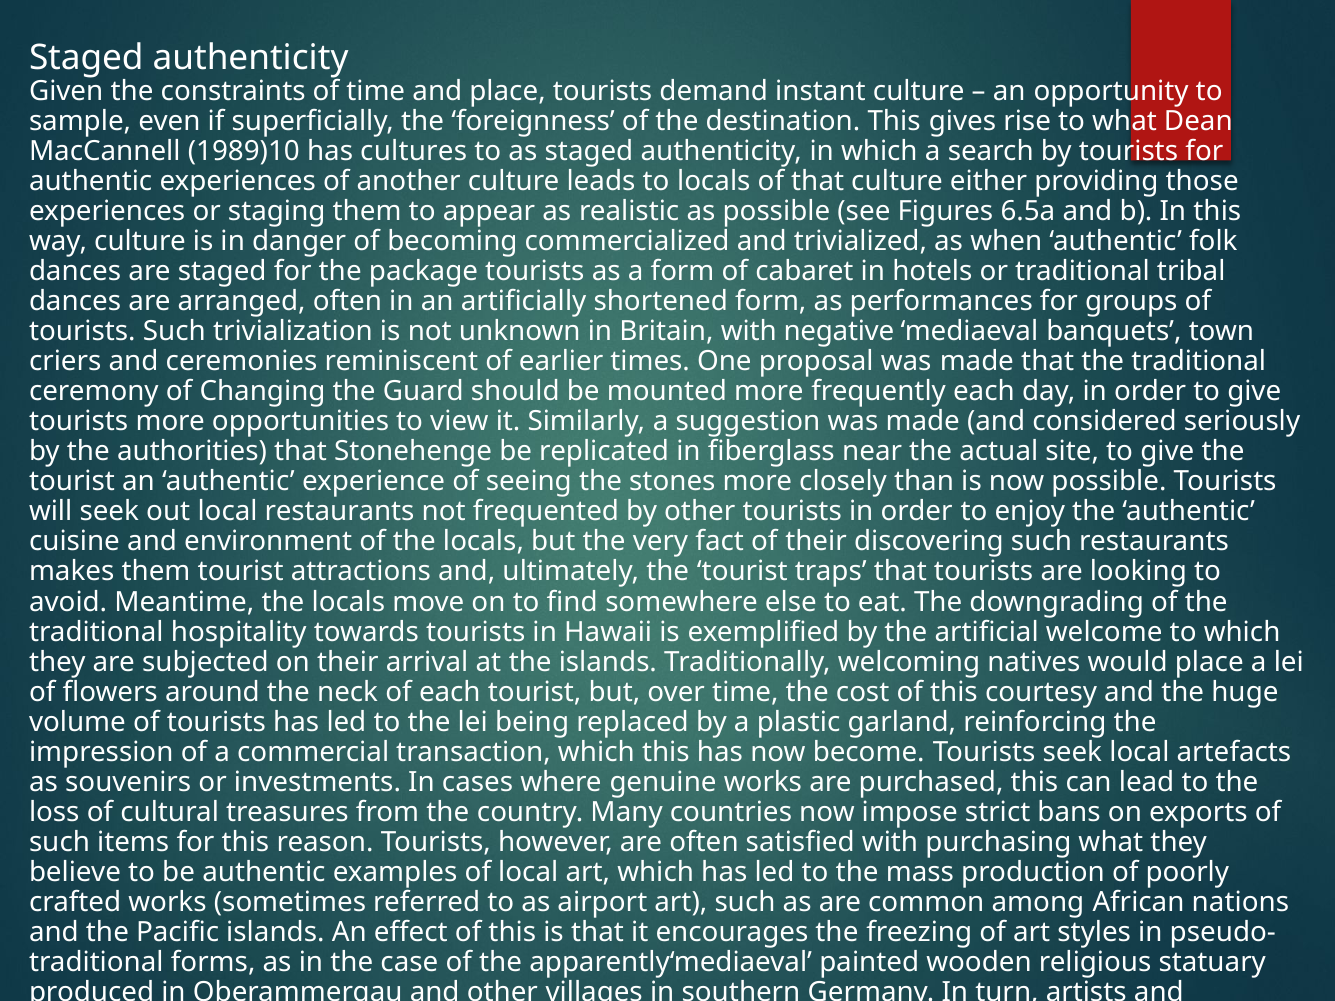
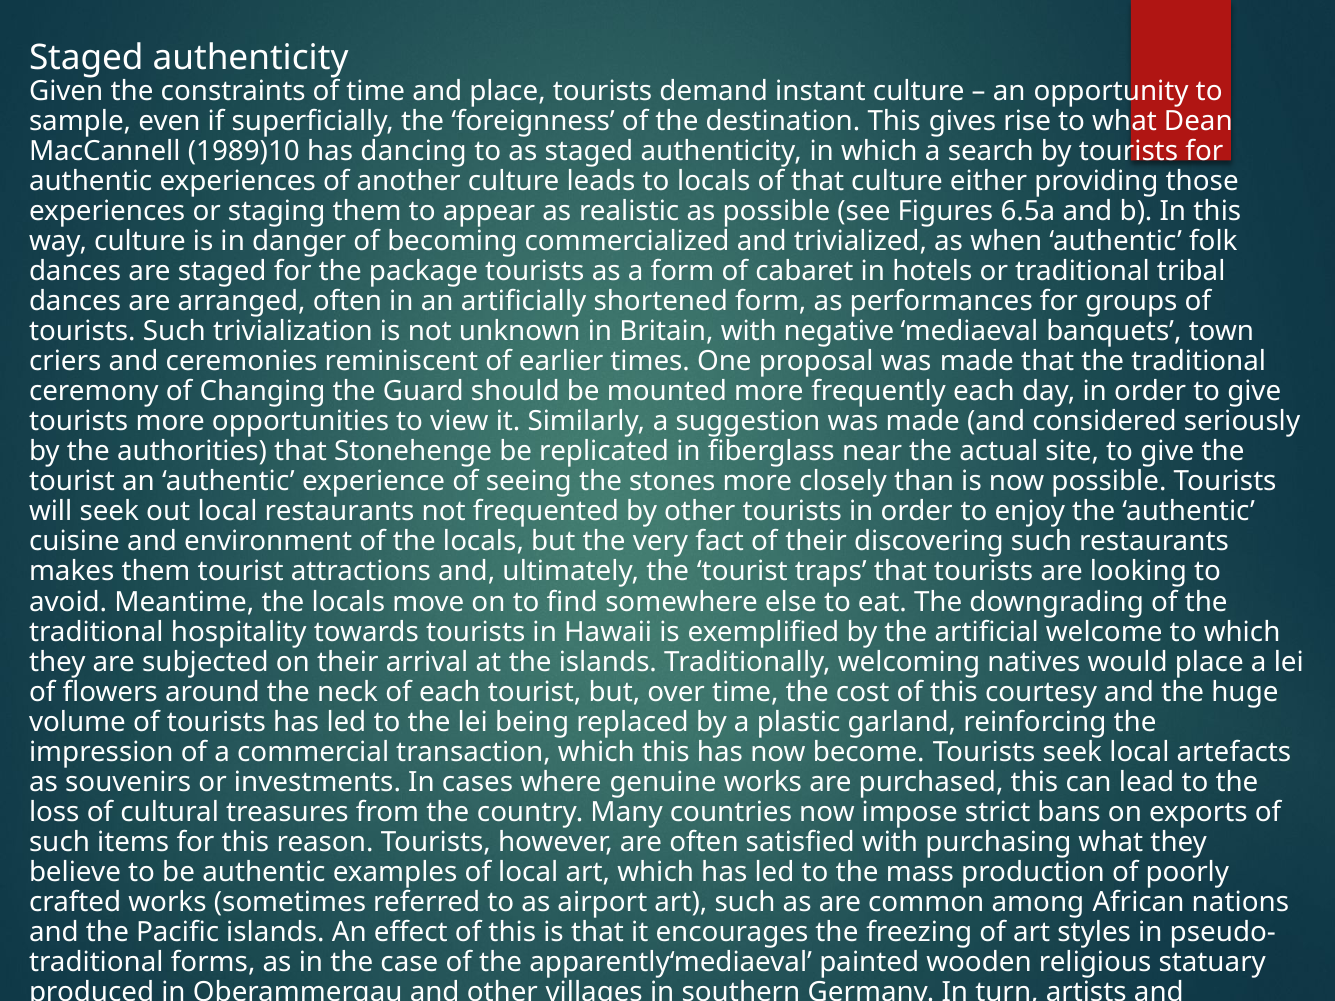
cultures: cultures -> dancing (414, 151)
